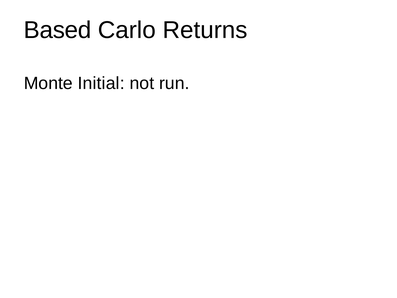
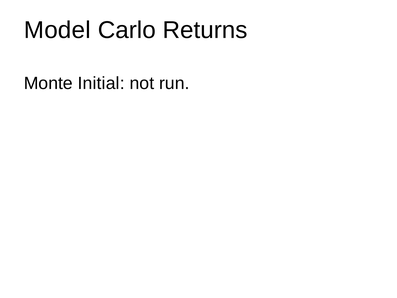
Based: Based -> Model (57, 30)
